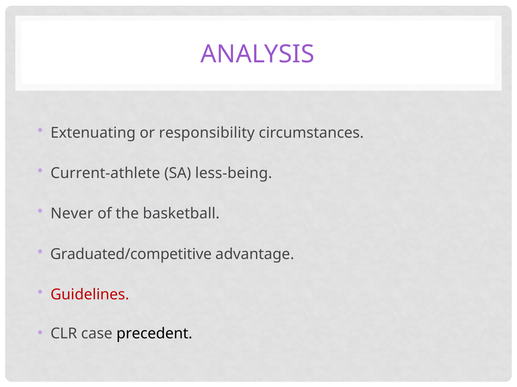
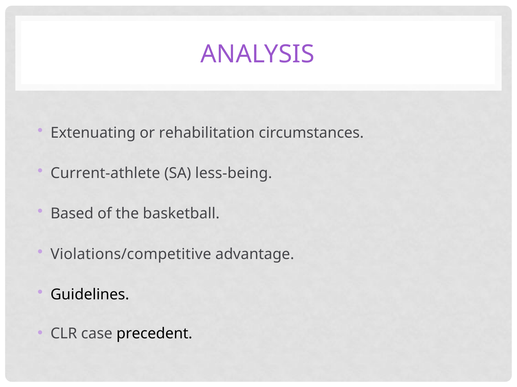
responsibility: responsibility -> rehabilitation (207, 133)
Never: Never -> Based (72, 214)
Graduated/competitive: Graduated/competitive -> Violations/competitive (131, 255)
Guidelines colour: red -> black (90, 295)
